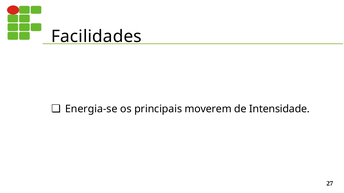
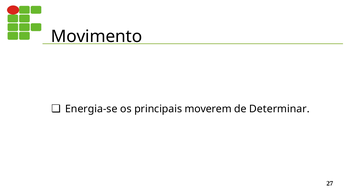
Facilidades: Facilidades -> Movimento (97, 36)
Intensidade: Intensidade -> Determinar (279, 109)
